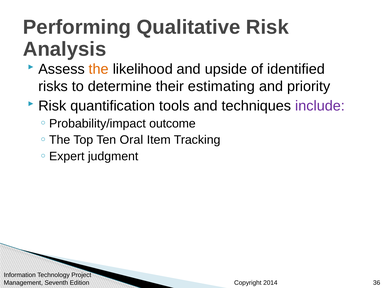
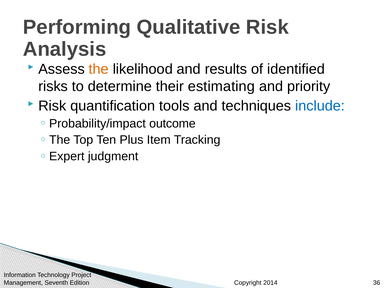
upside: upside -> results (226, 69)
include colour: purple -> blue (320, 106)
Oral: Oral -> Plus (131, 140)
